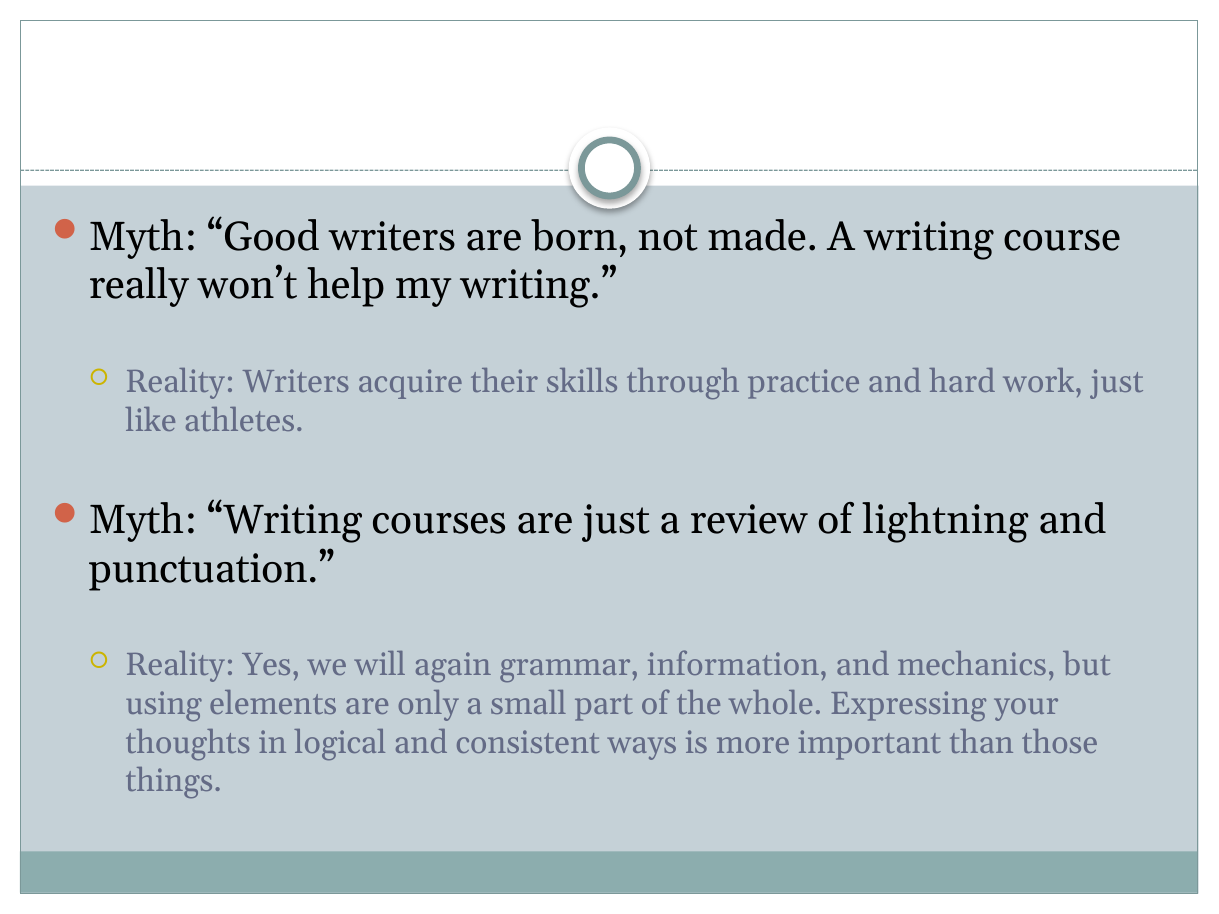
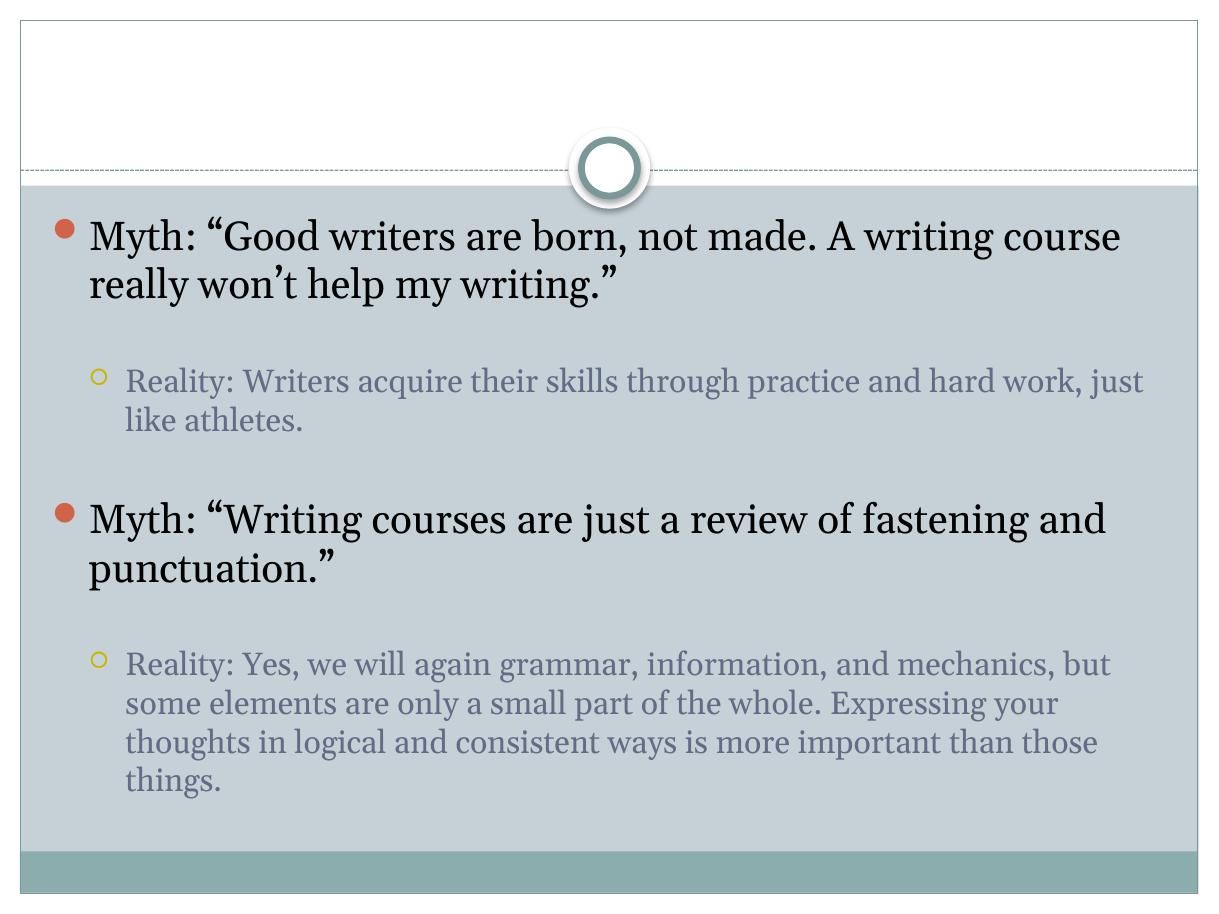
lightning: lightning -> fastening (946, 520)
using: using -> some (163, 704)
